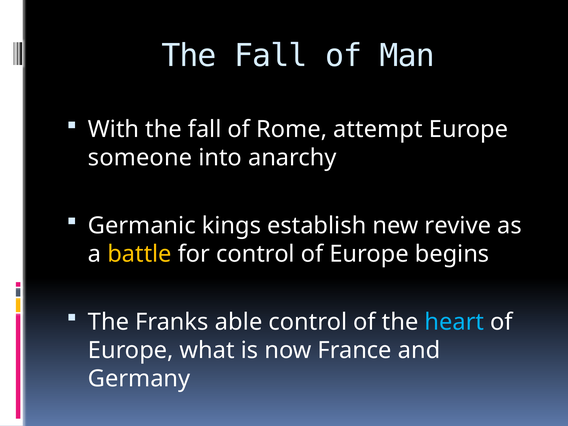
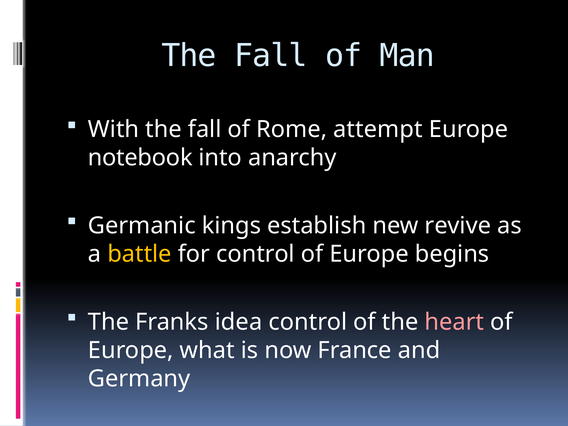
someone: someone -> notebook (140, 158)
able: able -> idea (239, 322)
heart colour: light blue -> pink (454, 322)
